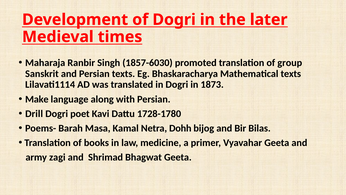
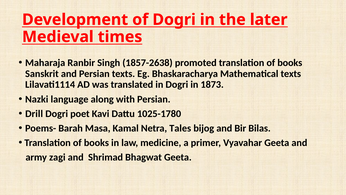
1857-6030: 1857-6030 -> 1857-2638 (147, 63)
promoted translation of group: group -> books (290, 63)
Make: Make -> Nazki (37, 99)
1728-1780: 1728-1780 -> 1025-1780 (159, 113)
Dohh: Dohh -> Tales (180, 128)
